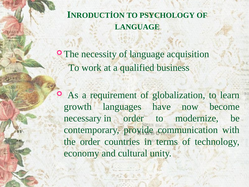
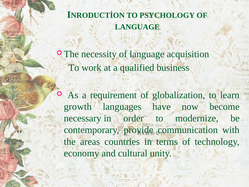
the order: order -> areas (90, 141)
